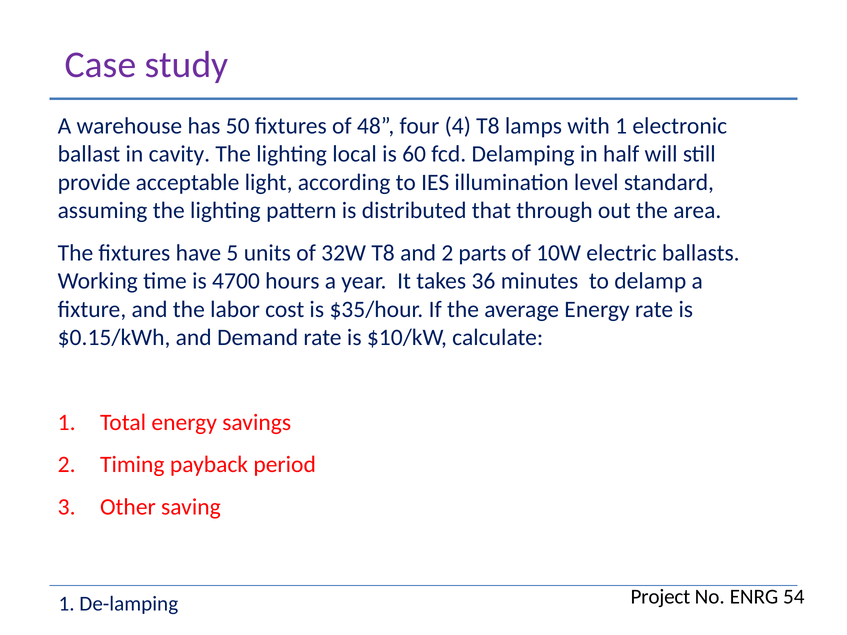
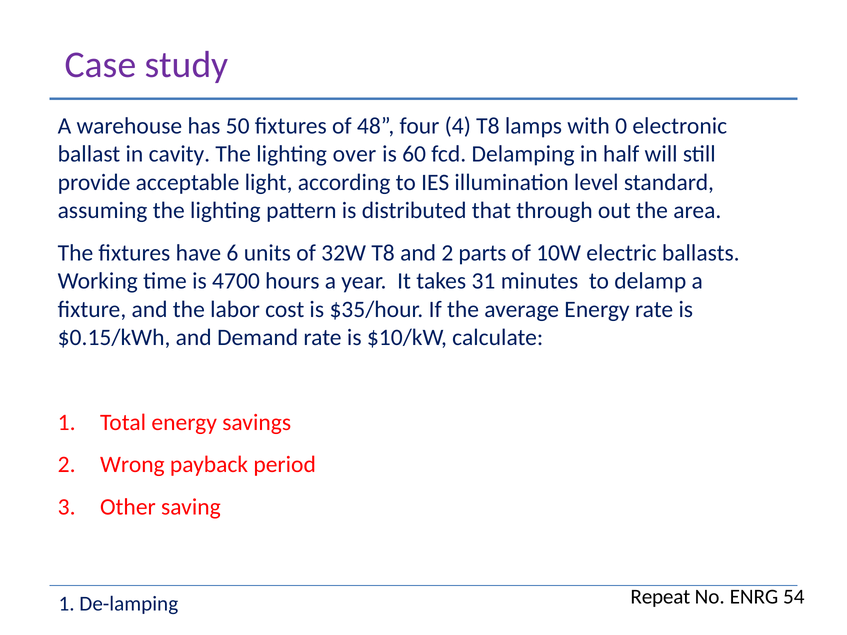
with 1: 1 -> 0 (621, 126)
local: local -> over (354, 154)
5: 5 -> 6 (232, 253)
36: 36 -> 31 (483, 281)
Timing: Timing -> Wrong (132, 465)
Project: Project -> Repeat (660, 597)
